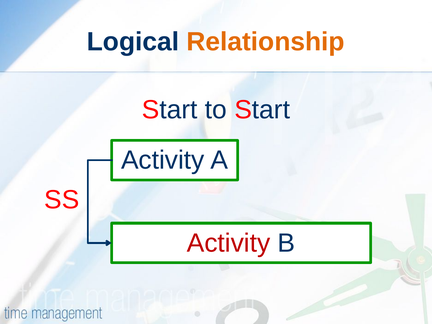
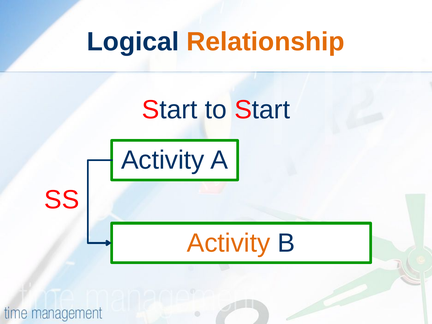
Activity colour: red -> orange (229, 243)
